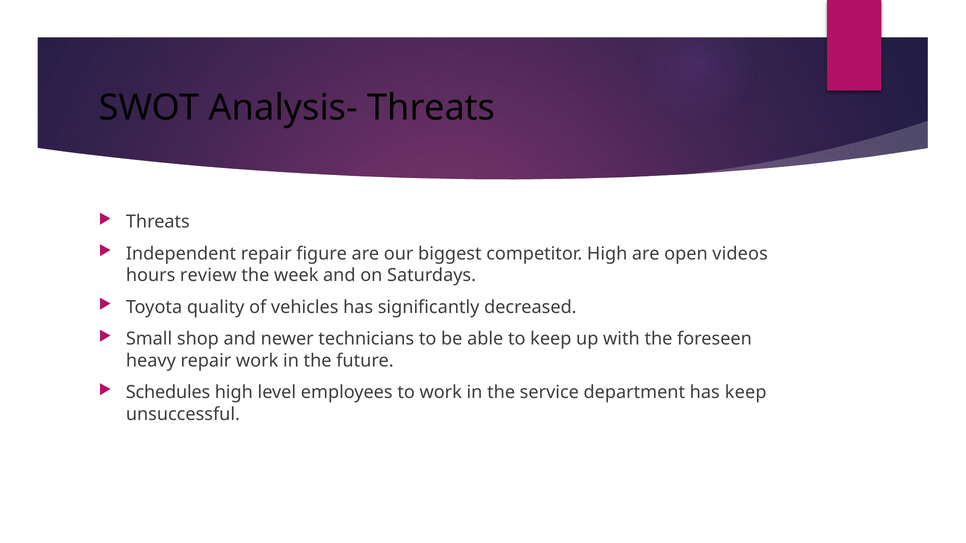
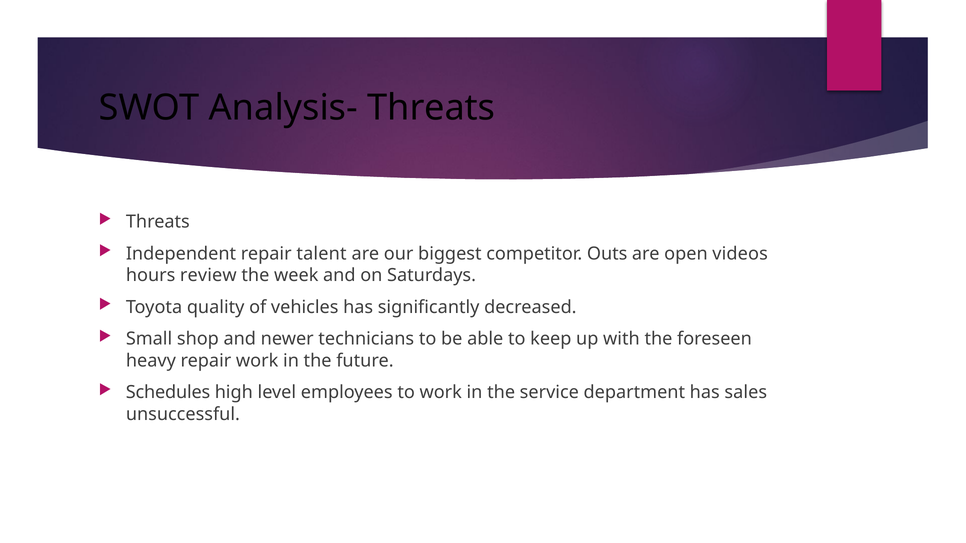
figure: figure -> talent (322, 254)
competitor High: High -> Outs (607, 254)
has keep: keep -> sales (746, 393)
